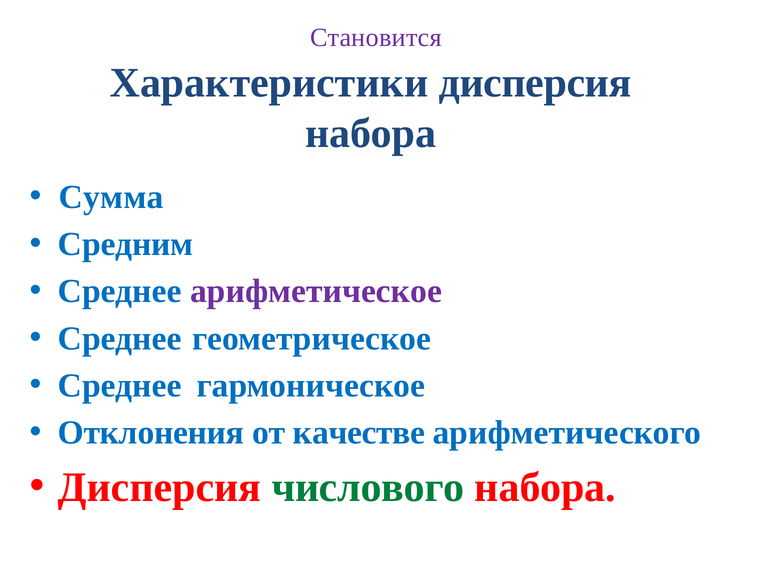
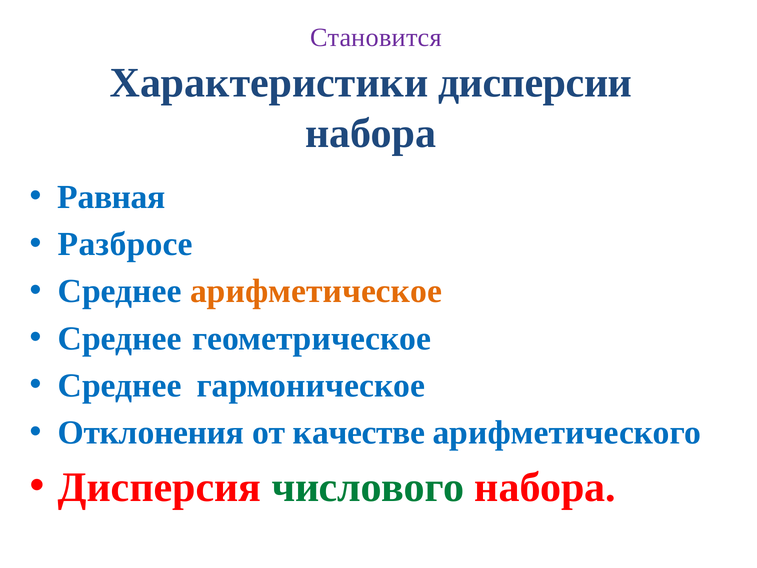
Характеристики дисперсия: дисперсия -> дисперсии (535, 83)
Сумма: Сумма -> Равная (111, 197)
Средним: Средним -> Разбросе (125, 244)
арифметическое colour: purple -> orange (316, 291)
